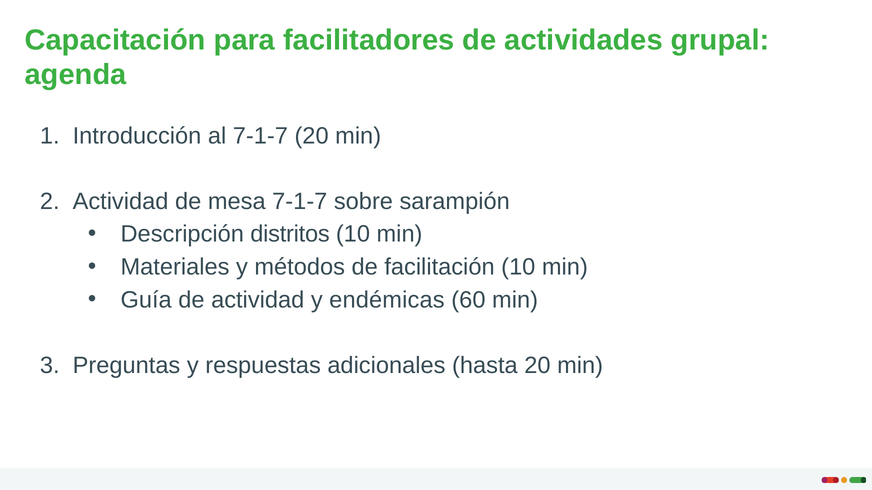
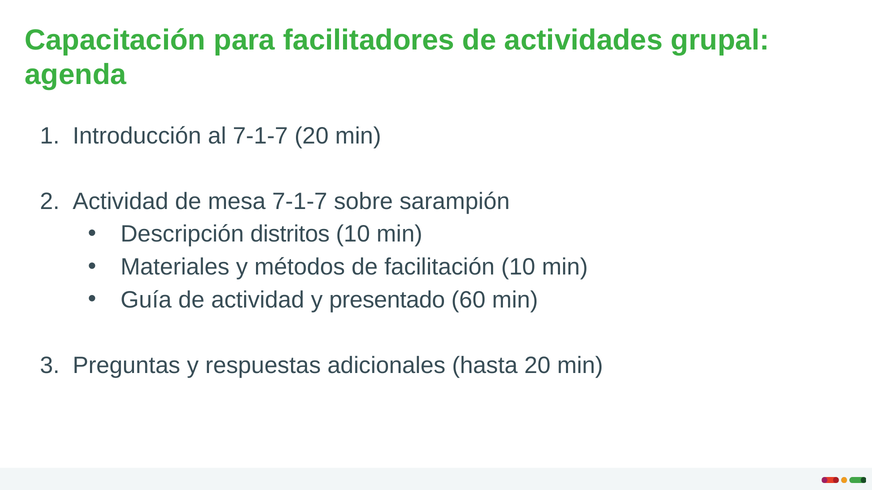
endémicas: endémicas -> presentado (387, 300)
